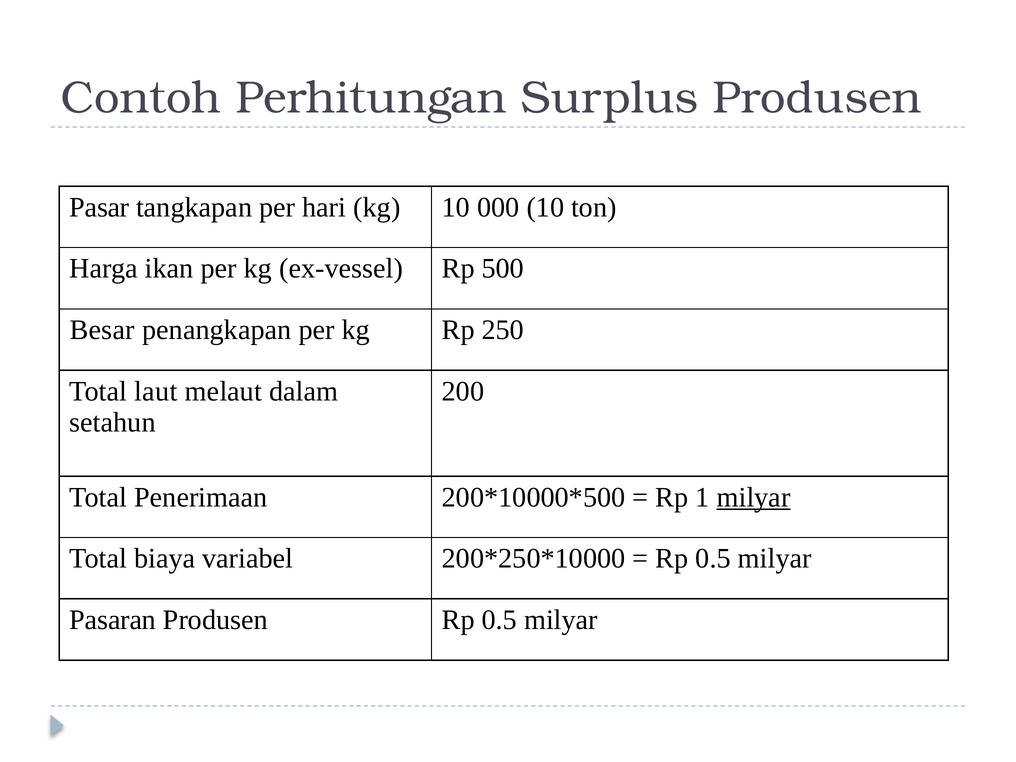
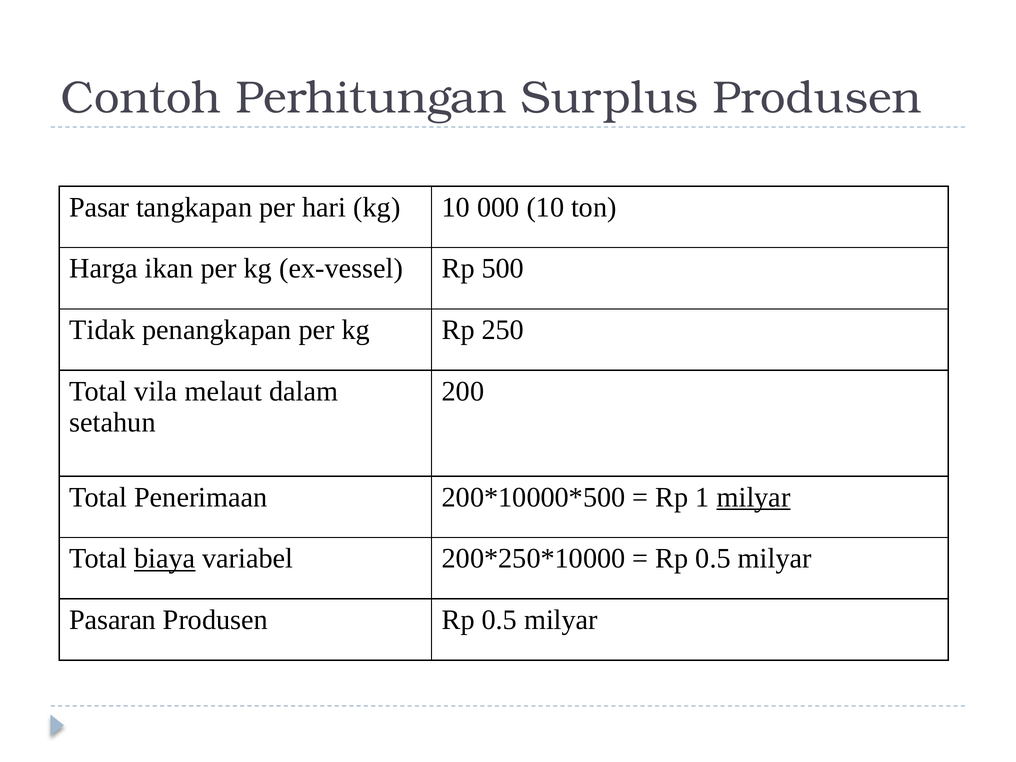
Besar: Besar -> Tidak (102, 330)
laut: laut -> vila (156, 391)
biaya underline: none -> present (165, 559)
